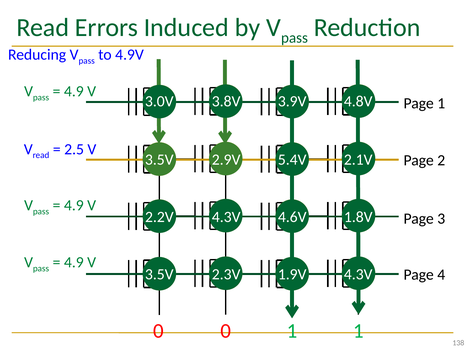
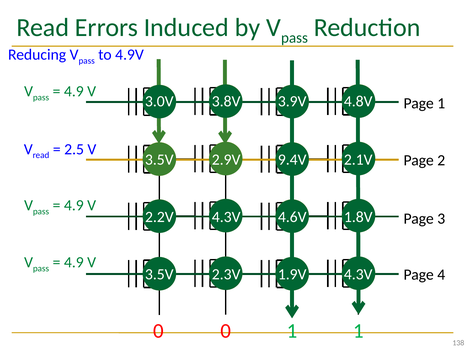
5.4V: 5.4V -> 9.4V (292, 160)
